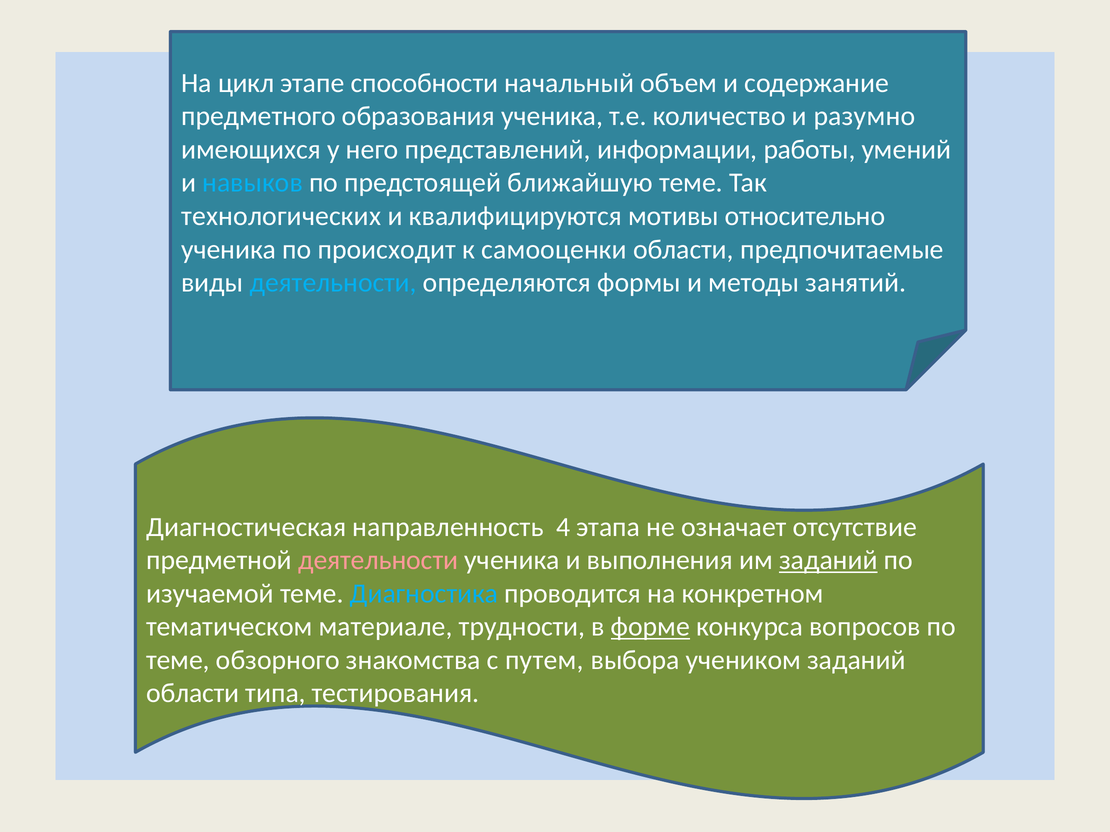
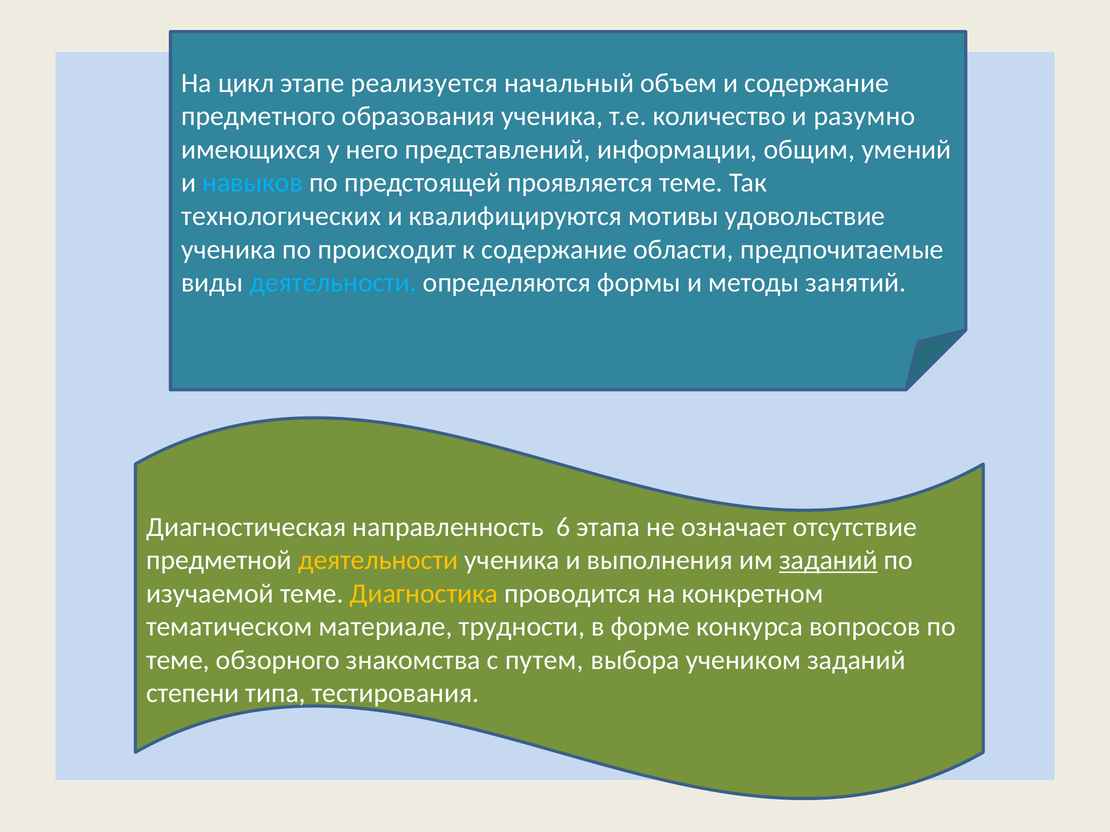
способности: способности -> реализуется (424, 83)
работы: работы -> общим (809, 150)
ближайшую: ближайшую -> проявляется (580, 183)
относительно: относительно -> удовольствие (805, 216)
к самооценки: самооценки -> содержание (554, 250)
4: 4 -> 6 (563, 527)
деятельности colour: pink -> yellow (378, 561)
Диагностика colour: light blue -> yellow (424, 594)
форме underline: present -> none (650, 627)
области: области -> степени (193, 694)
